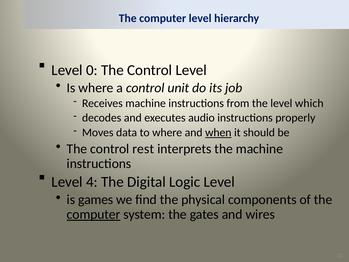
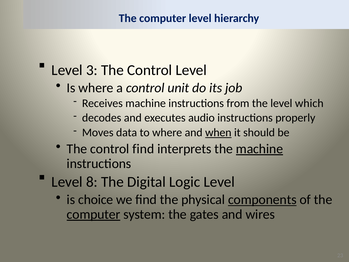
0: 0 -> 3 (92, 70)
control rest: rest -> find (143, 149)
machine underline: none -> present (259, 149)
4: 4 -> 8 (92, 182)
games: games -> choice (96, 200)
components underline: none -> present (262, 200)
